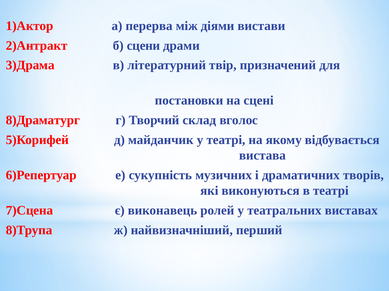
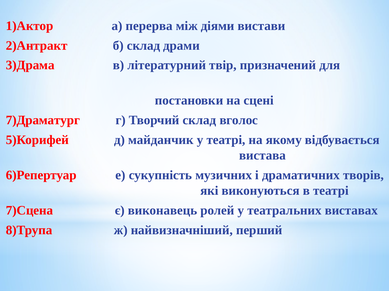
б сцени: сцени -> склад (143, 46)
8)Драматург: 8)Драматург -> 7)Драматург (43, 120)
